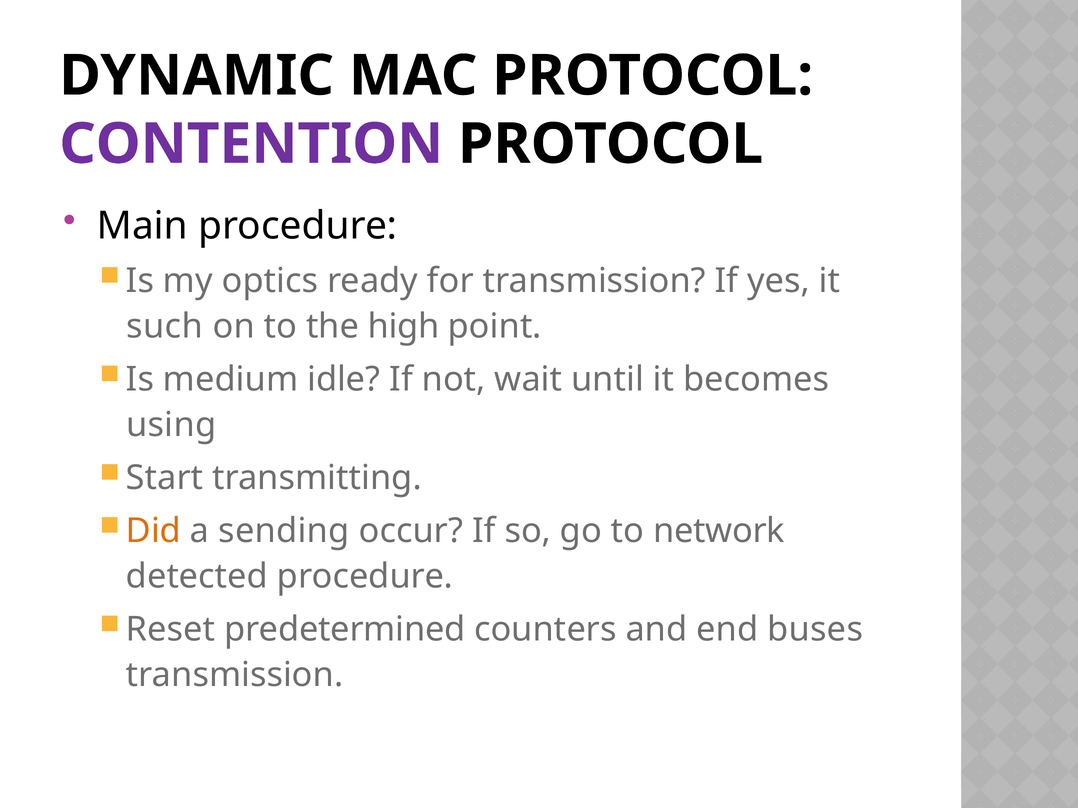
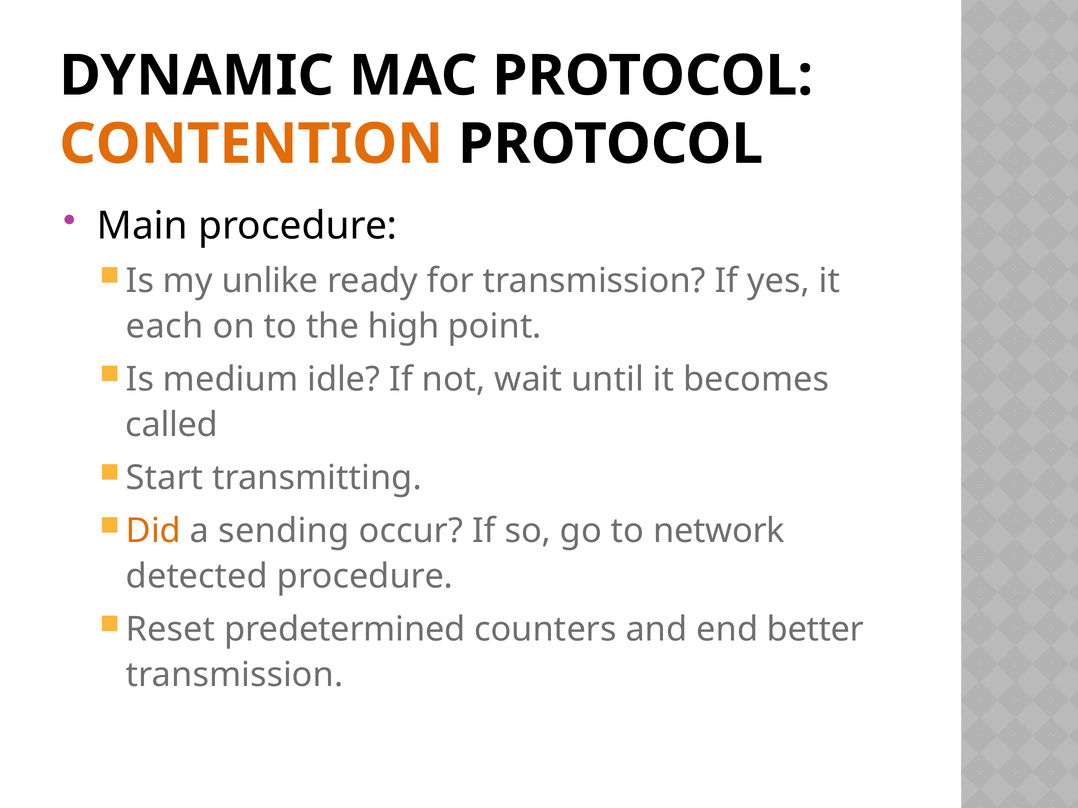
CONTENTION colour: purple -> orange (251, 144)
optics: optics -> unlike (270, 281)
such: such -> each (165, 327)
using: using -> called (172, 425)
buses: buses -> better (815, 630)
